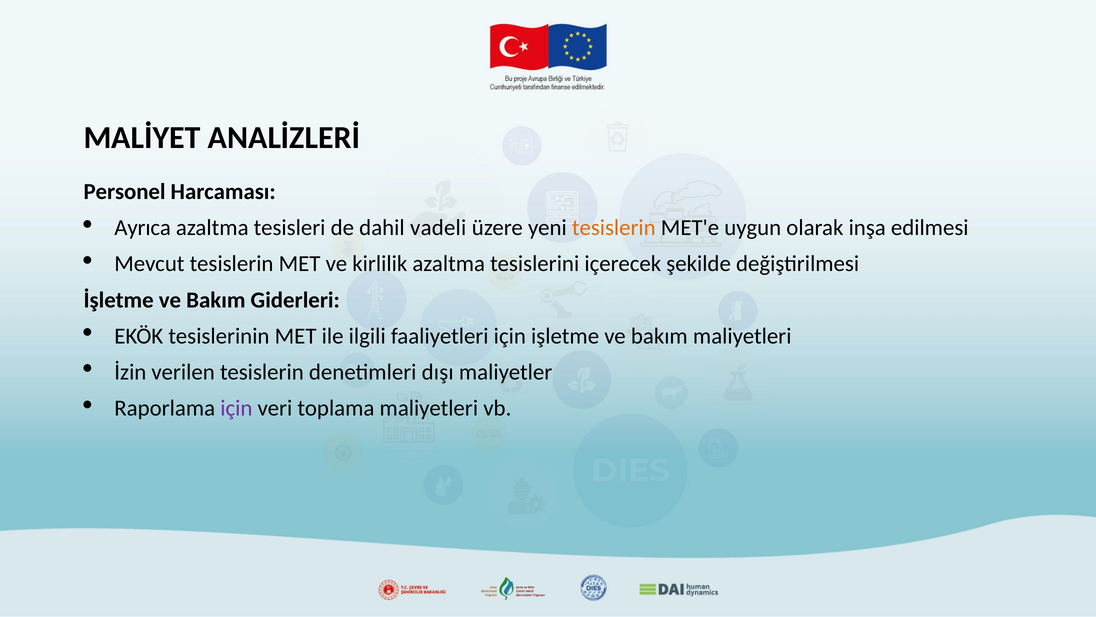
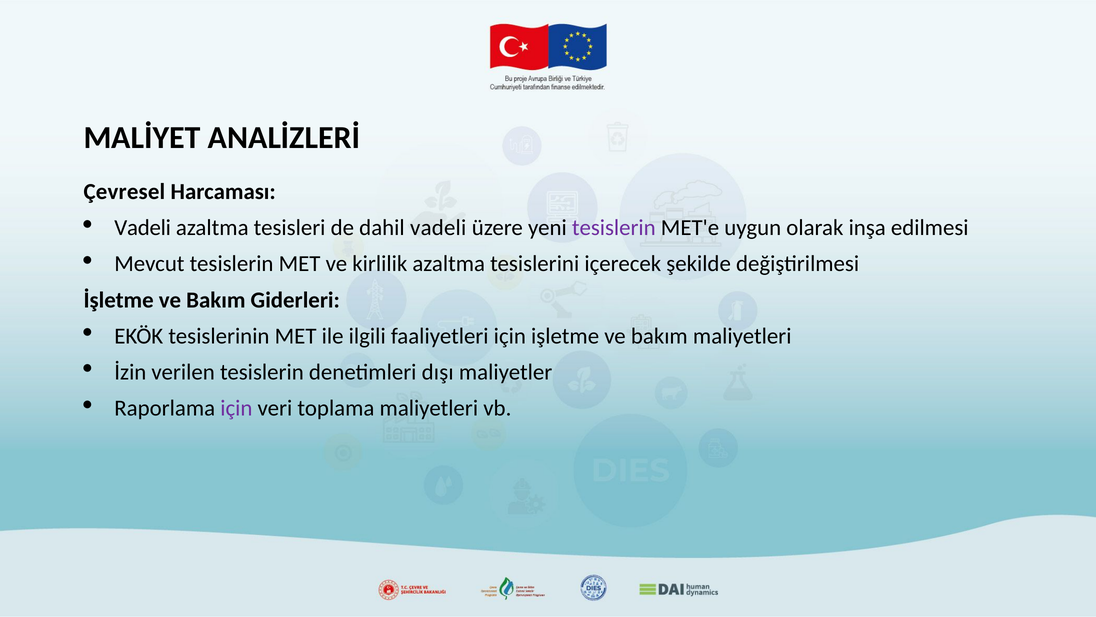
Personel: Personel -> Çevresel (124, 192)
Ayrıca: Ayrıca -> Vadeli (143, 228)
tesislerin colour: orange -> purple (614, 228)
